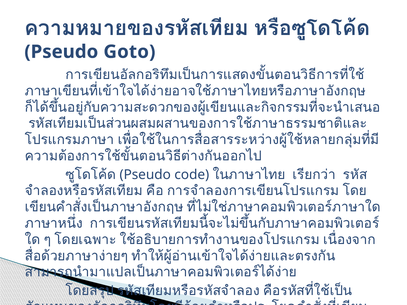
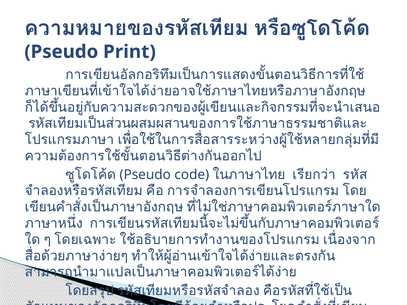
Goto: Goto -> Print (129, 52)
